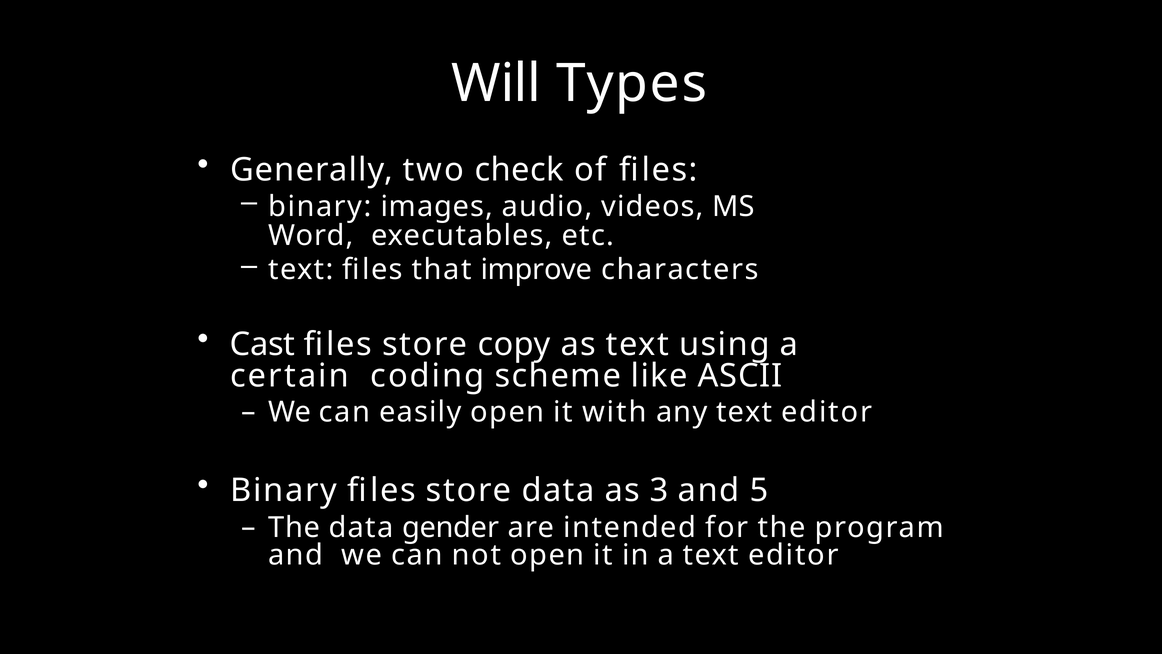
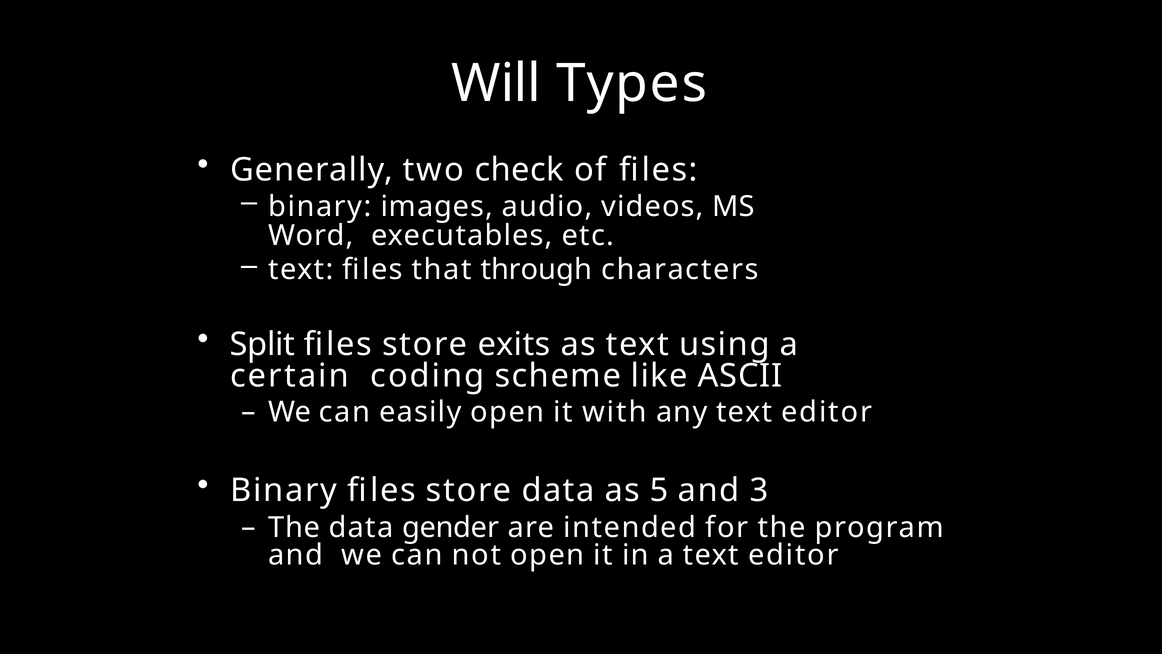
improve: improve -> through (536, 270)
Cast: Cast -> Split (263, 344)
copy: copy -> exits (514, 344)
3: 3 -> 5 (659, 490)
5: 5 -> 3 (759, 490)
